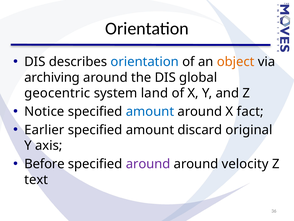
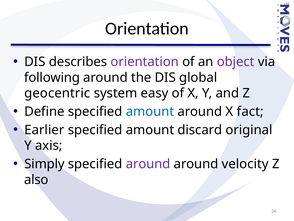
orientation colour: blue -> purple (145, 62)
object colour: orange -> purple (236, 62)
archiving: archiving -> following (52, 77)
land: land -> easy (155, 93)
Notice: Notice -> Define (44, 111)
Before: Before -> Simply (44, 164)
text: text -> also (36, 179)
